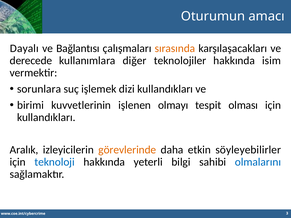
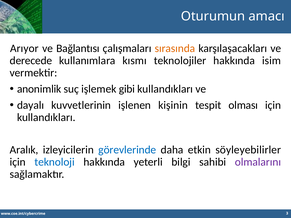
Dayalı: Dayalı -> Arıyor (24, 48)
diğer: diğer -> kısmı (135, 61)
sorunlara: sorunlara -> anonimlik (39, 89)
dizi: dizi -> gibi (127, 89)
birimi: birimi -> dayalı (31, 105)
olmayı: olmayı -> kişinin (173, 105)
görevlerinde colour: orange -> blue (127, 150)
olmalarını colour: blue -> purple (258, 162)
